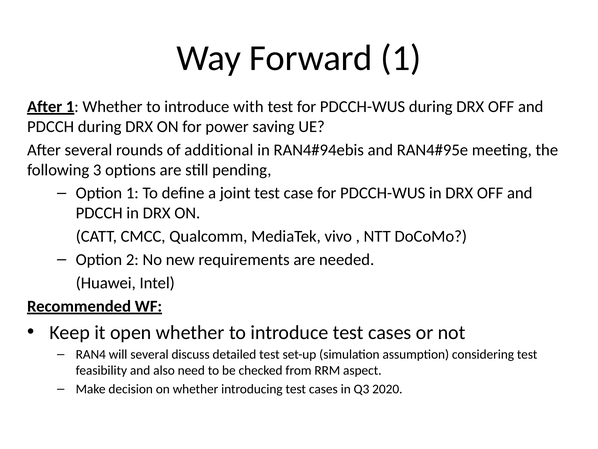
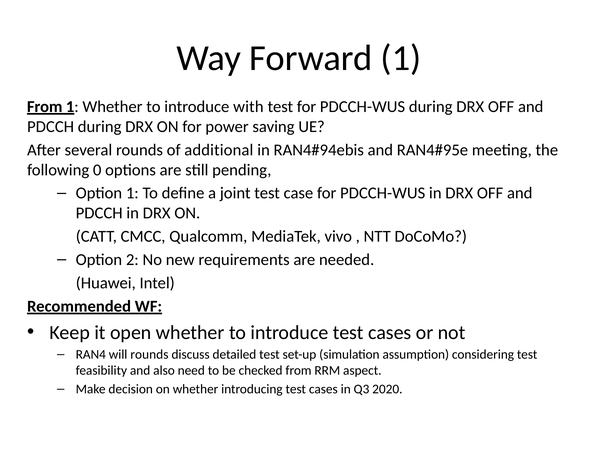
After: After -> From (45, 107)
3: 3 -> 0 (97, 170)
will several: several -> rounds (149, 354)
